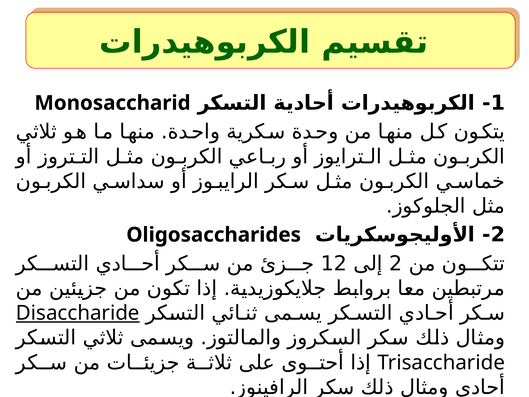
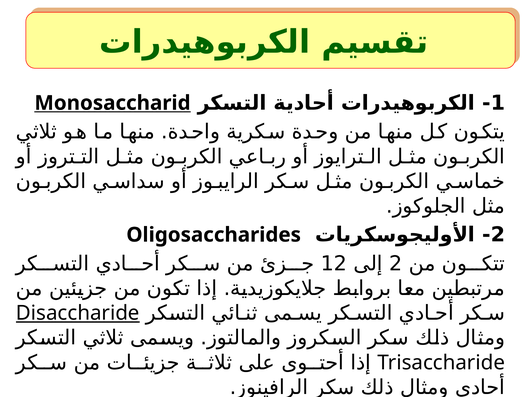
Monosaccharid underline: none -> present (113, 103)
